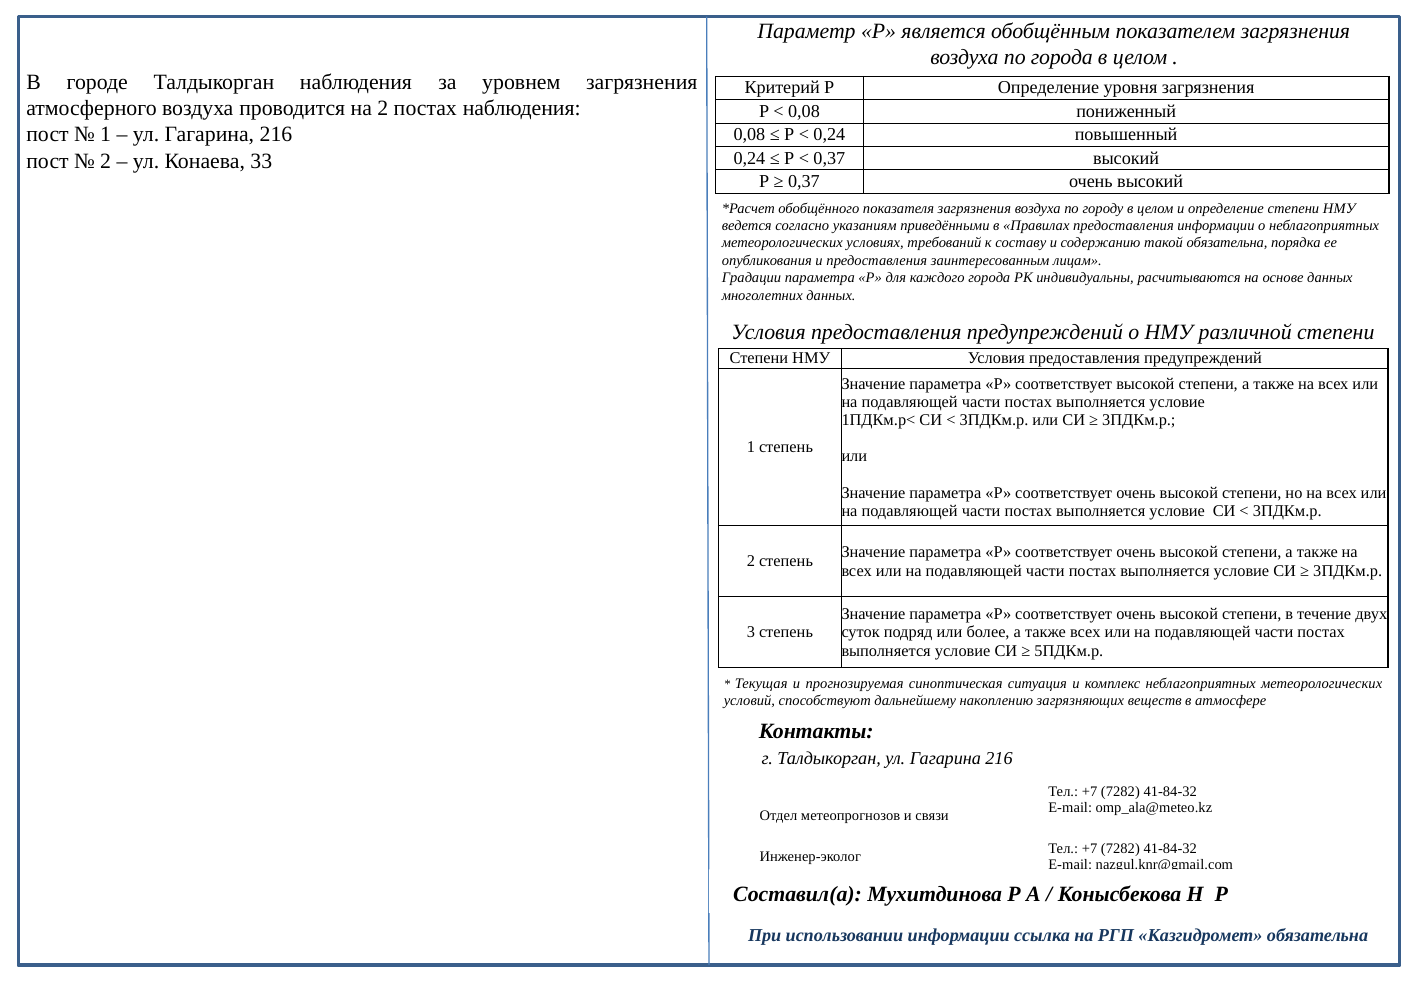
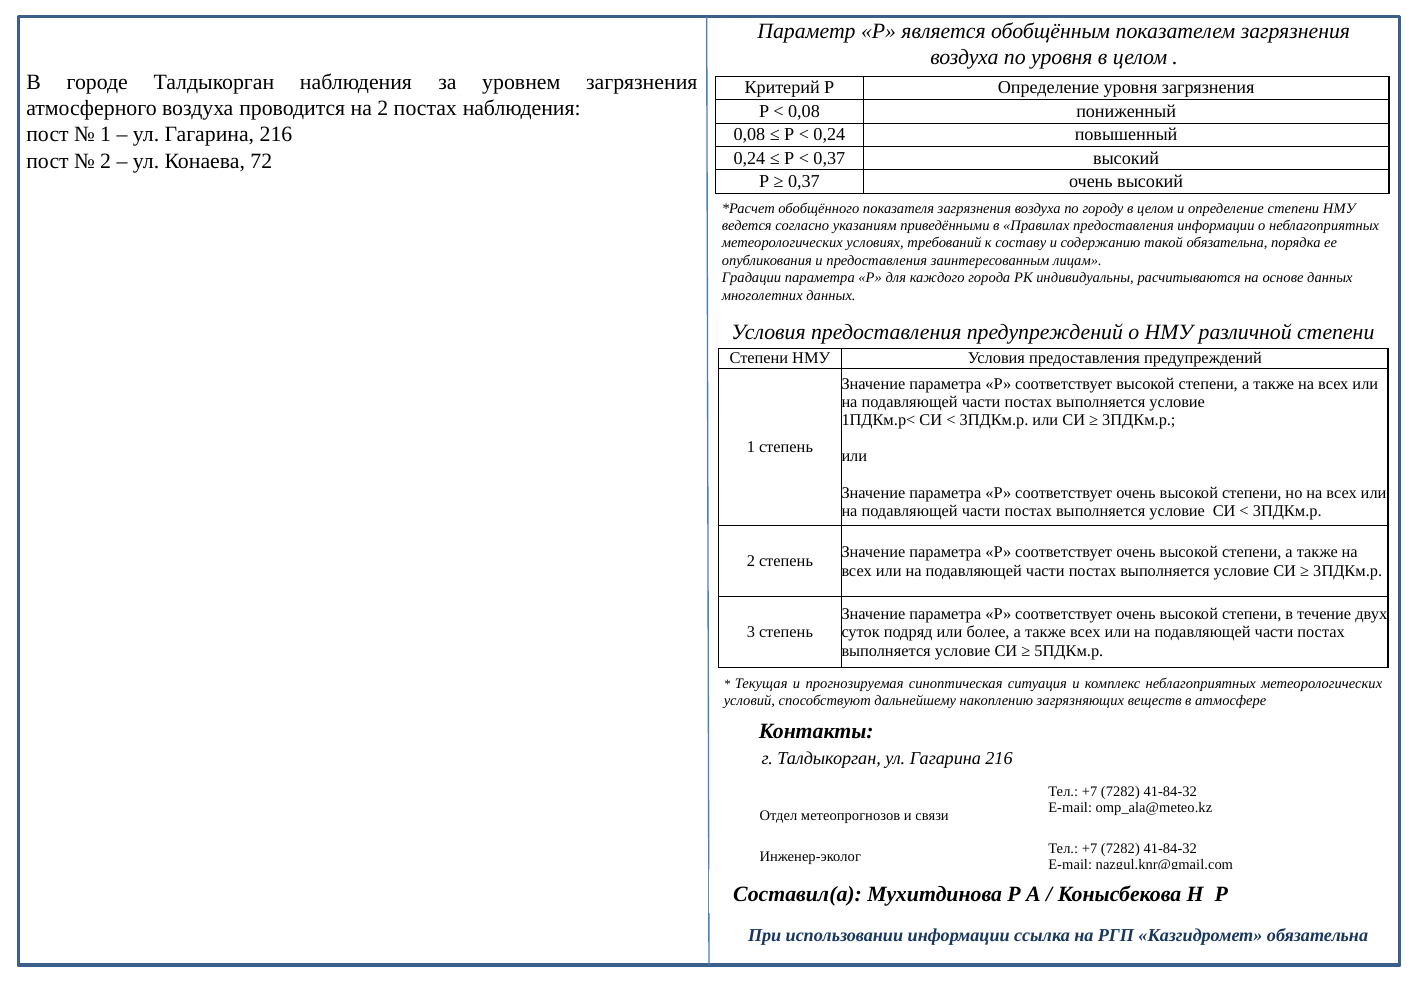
по города: города -> уровня (1062, 57)
33: 33 -> 72 (261, 161)
